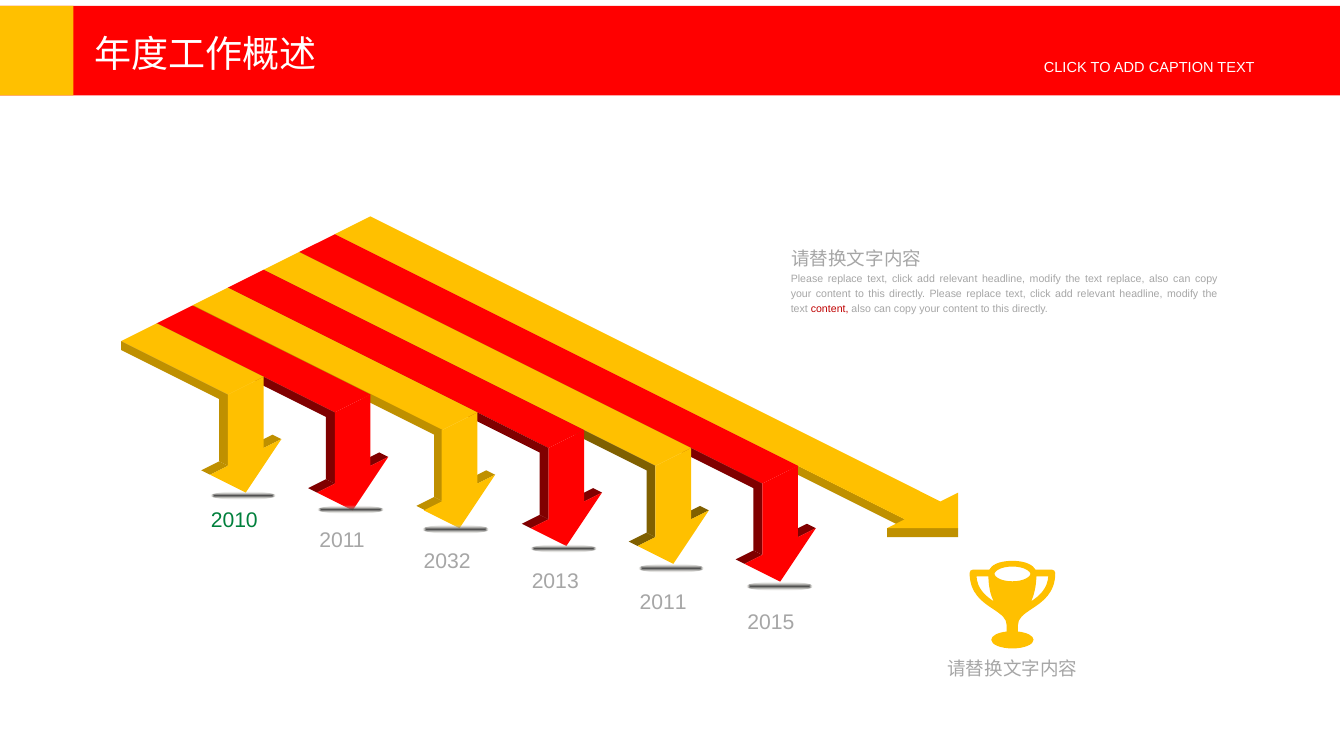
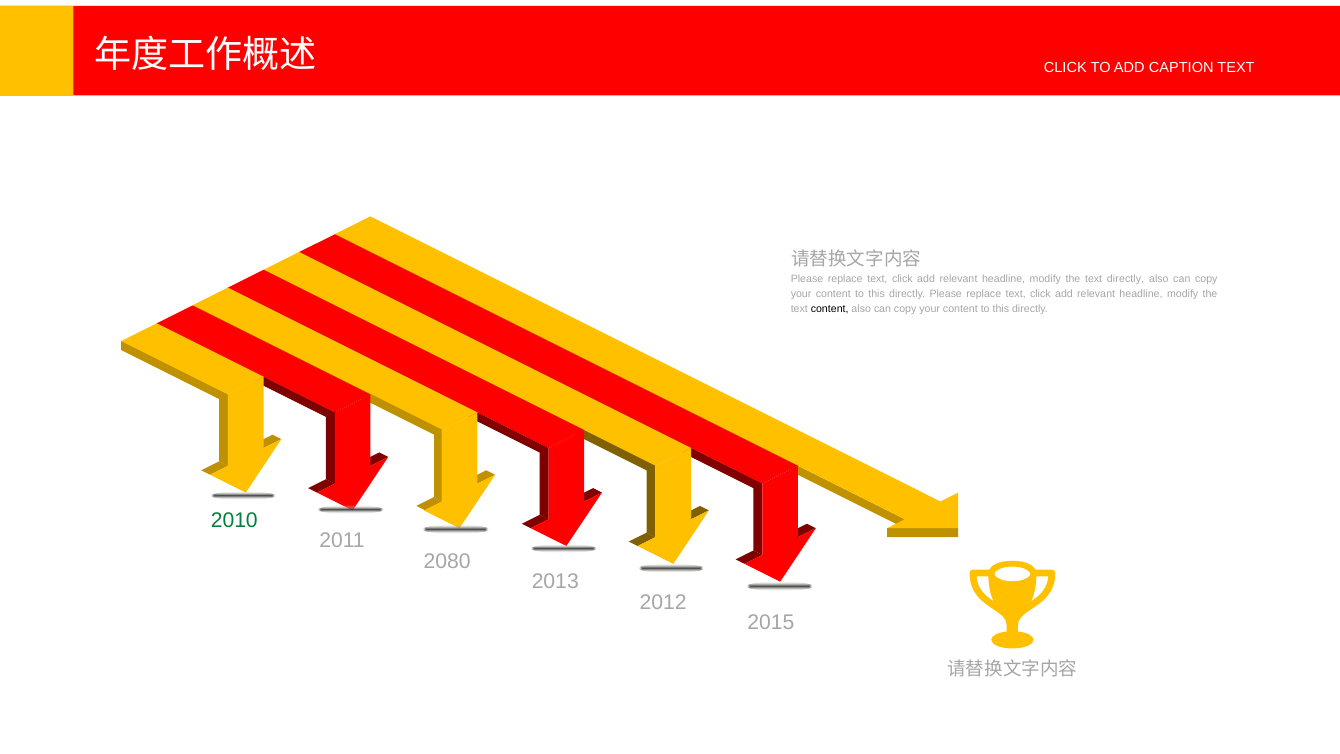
text replace: replace -> directly (1126, 279)
content colour: red -> black (830, 309)
2032: 2032 -> 2080 (447, 561)
2011: 2011 -> 2012 (663, 602)
